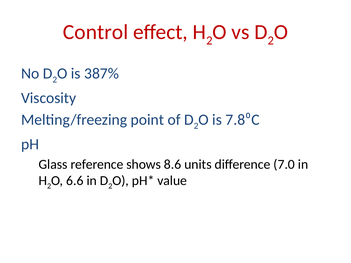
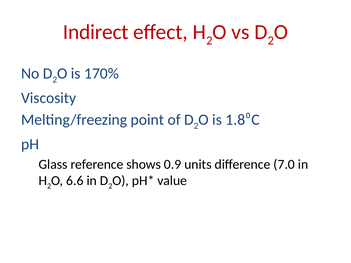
Control: Control -> Indirect (96, 32)
387%: 387% -> 170% (102, 74)
7.8⁰C: 7.8⁰C -> 1.8⁰C (243, 120)
8.6: 8.6 -> 0.9 (173, 164)
